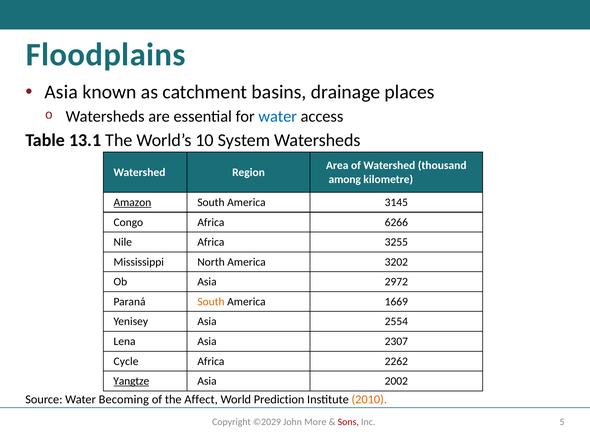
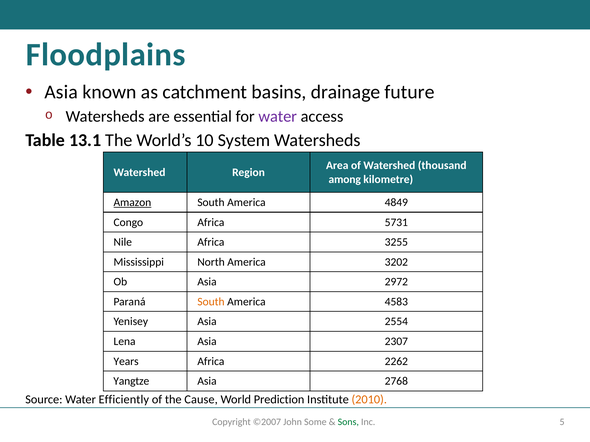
places: places -> future (410, 92)
water colour: blue -> purple (278, 116)
3145: 3145 -> 4849 (396, 203)
6266: 6266 -> 5731 (396, 222)
1669: 1669 -> 4583 (396, 302)
Cycle: Cycle -> Years (126, 362)
Yangtze underline: present -> none (131, 382)
2002: 2002 -> 2768 (396, 382)
Becoming: Becoming -> Efficiently (124, 400)
Affect: Affect -> Cause (201, 400)
©2029: ©2029 -> ©2007 (267, 422)
More: More -> Some (315, 422)
Sons colour: red -> green (348, 422)
